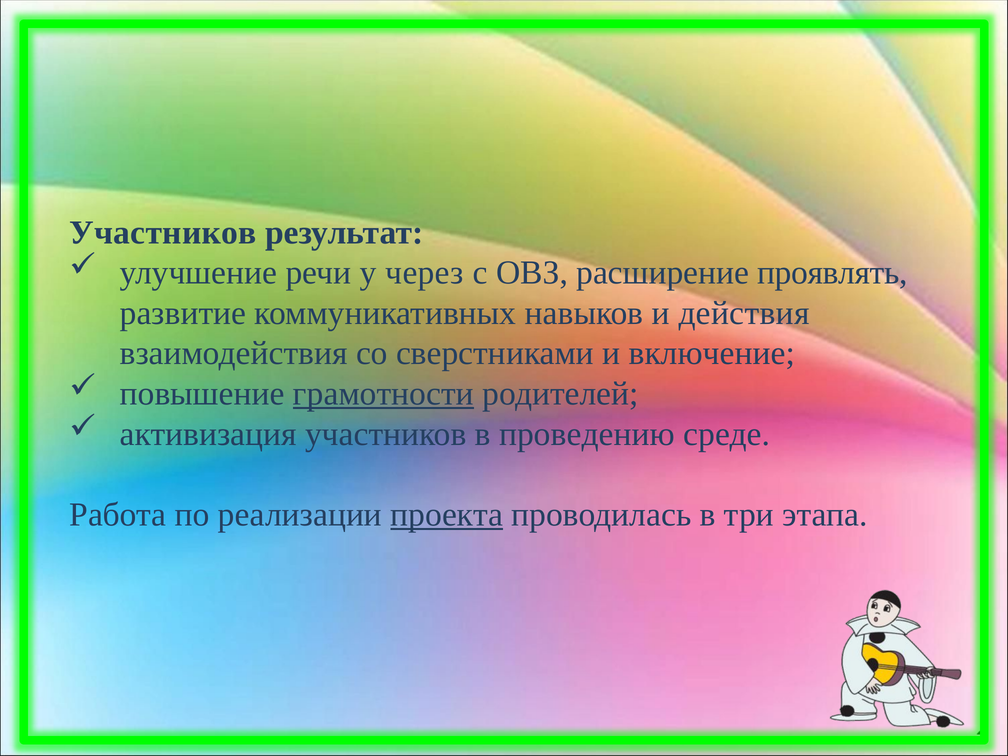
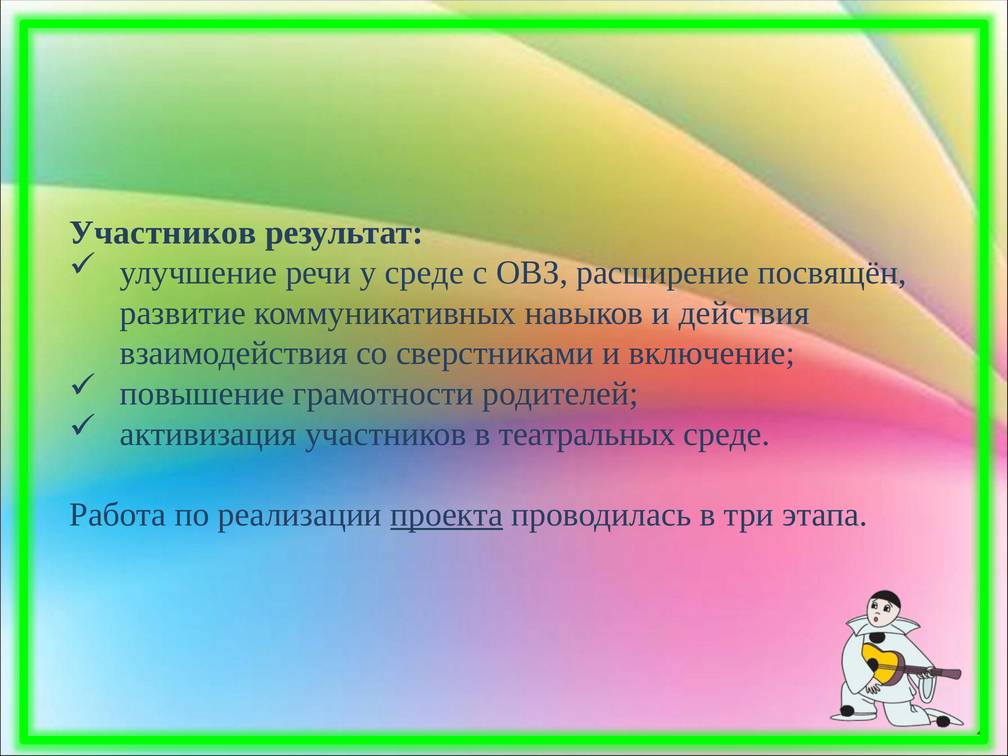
у через: через -> среде (424, 273)
проявлять: проявлять -> посвящён (832, 273)
грамотности underline: present -> none (383, 394)
проведению: проведению -> театральных (587, 434)
